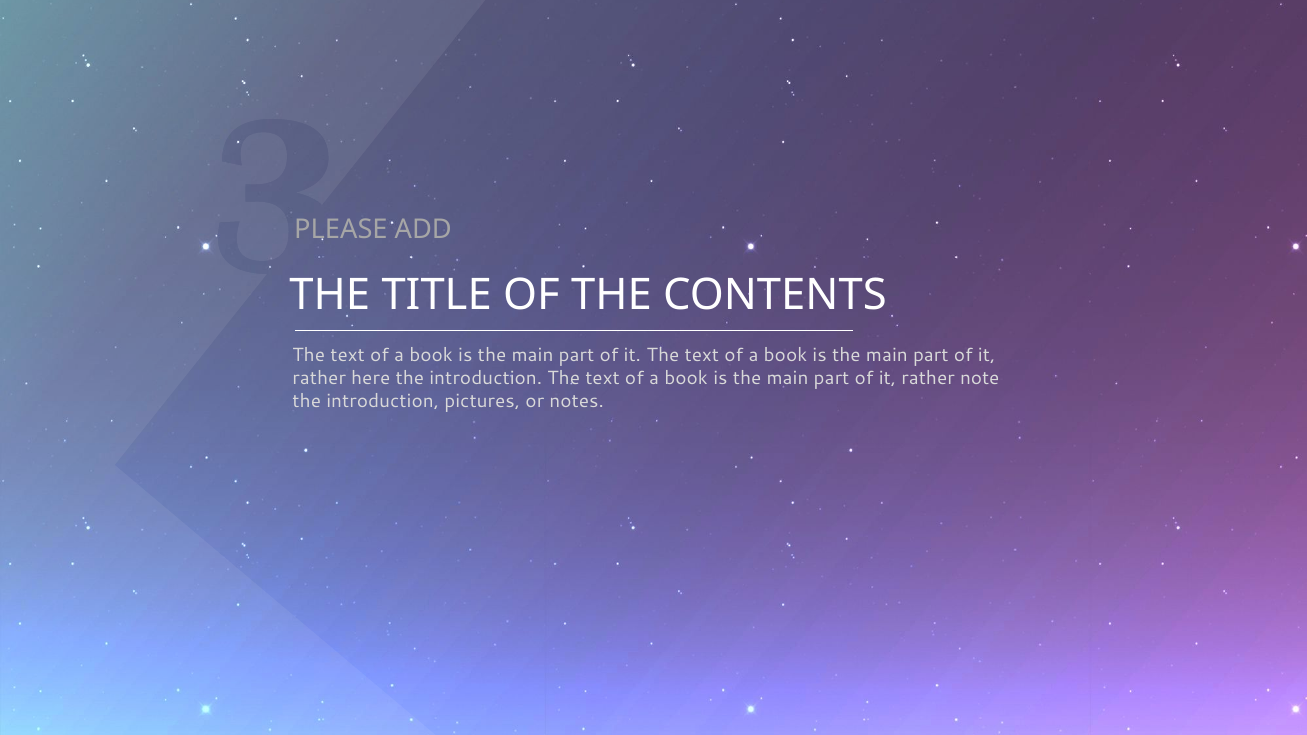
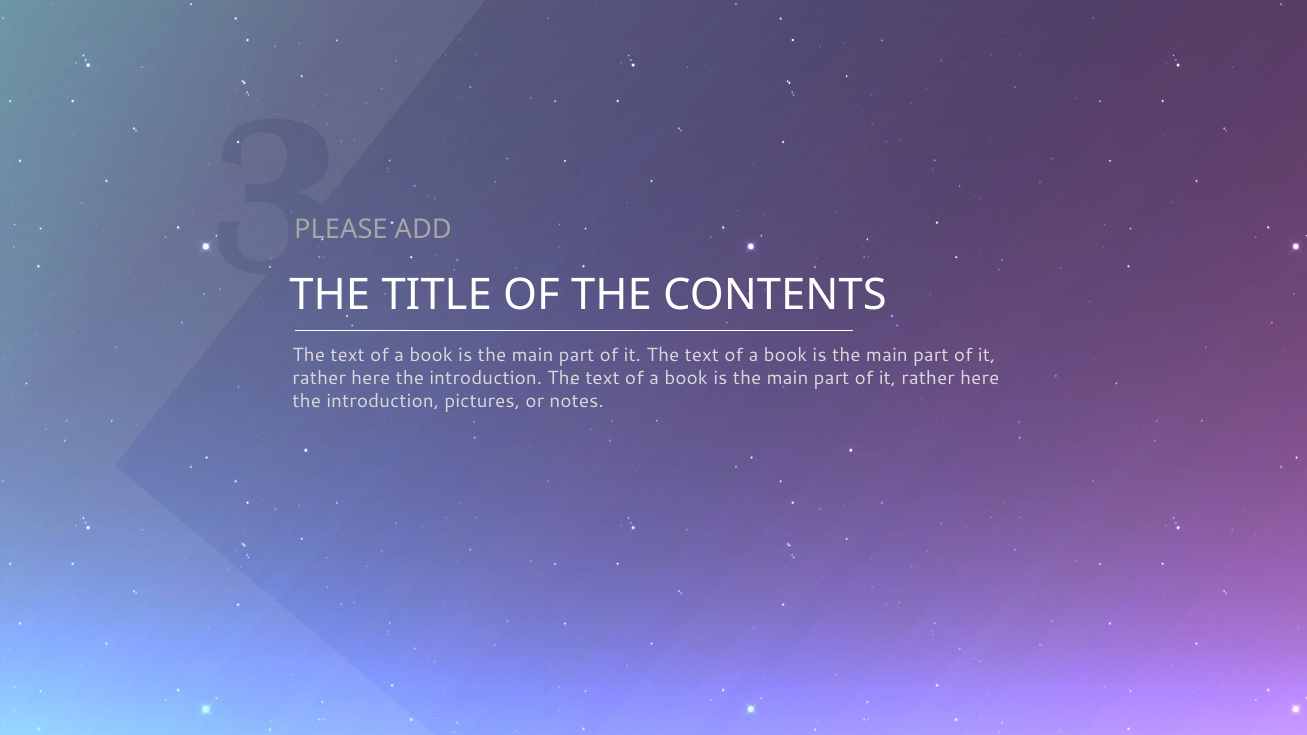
note: note -> here (980, 378)
